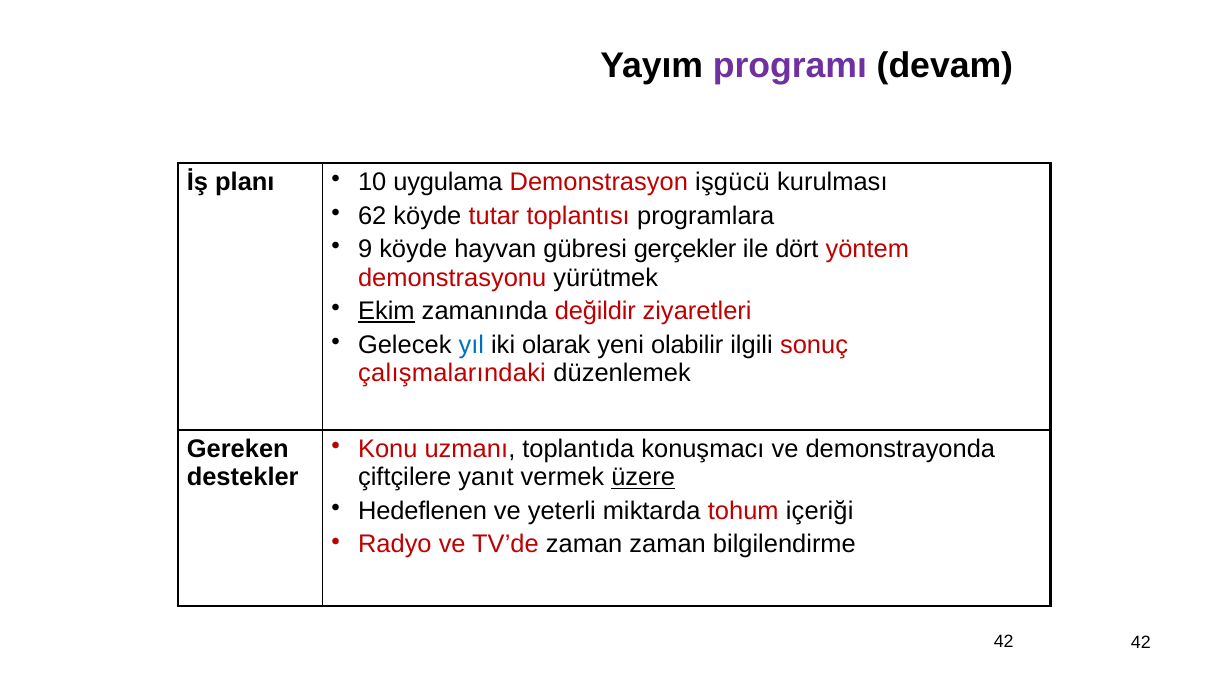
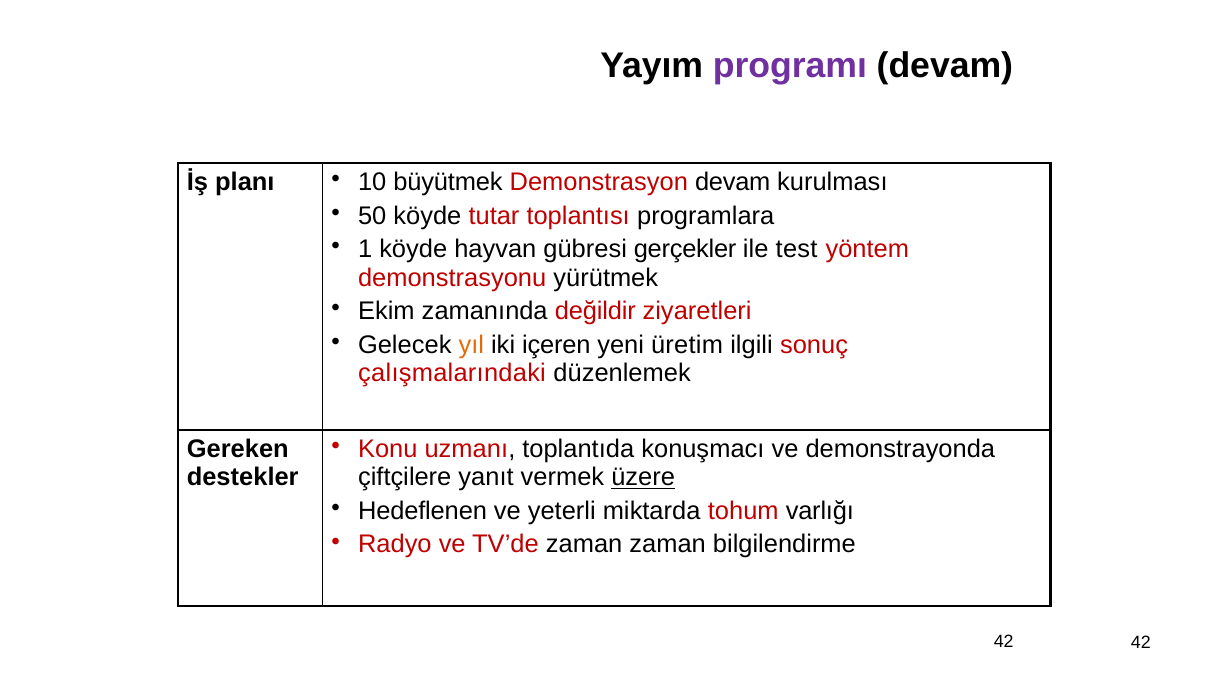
uygulama: uygulama -> büyütmek (448, 182)
Demonstrasyon işgücü: işgücü -> devam (733, 182)
62: 62 -> 50 (372, 216)
9: 9 -> 1 (365, 249)
dört: dört -> test (797, 249)
Ekim underline: present -> none (386, 311)
yıl colour: blue -> orange (471, 345)
olarak: olarak -> içeren (556, 345)
olabilir: olabilir -> üretim (687, 345)
içeriği: içeriği -> varlığı (820, 511)
